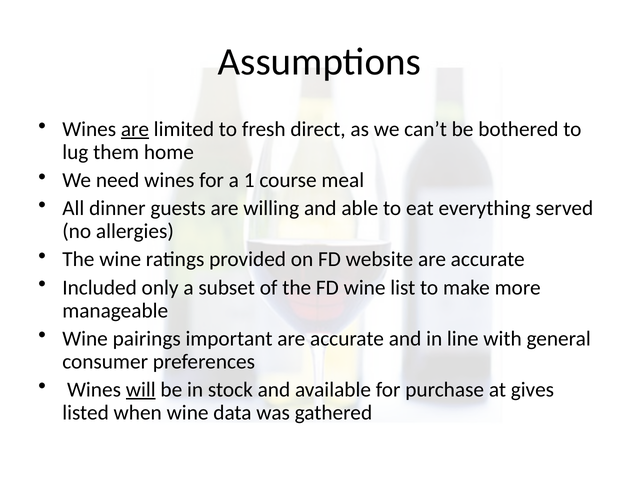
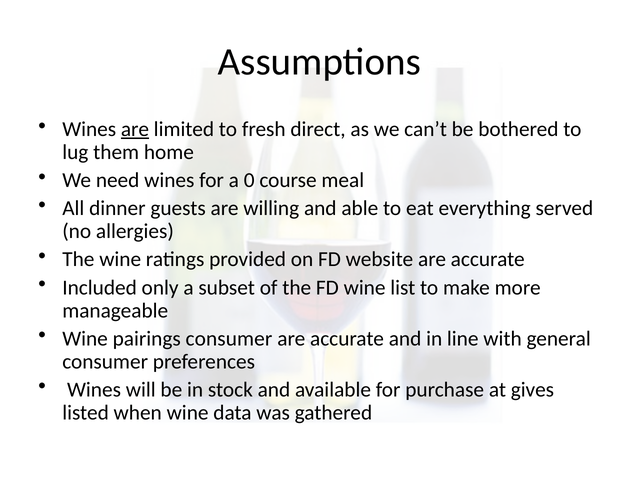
1: 1 -> 0 (249, 180)
pairings important: important -> consumer (229, 339)
will underline: present -> none (141, 390)
